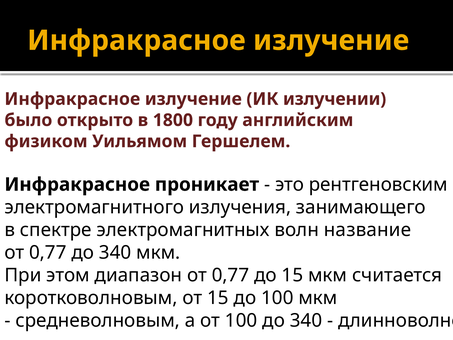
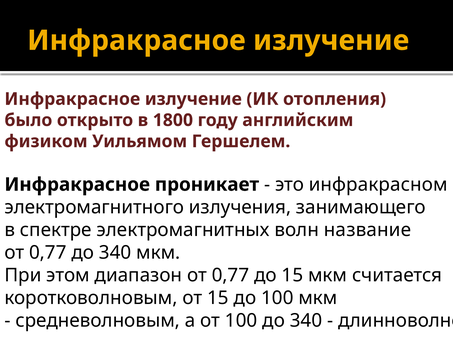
излучении: излучении -> отопления (335, 99)
рентгеновским: рентгеновским -> инфракрасном (378, 184)
